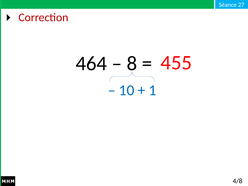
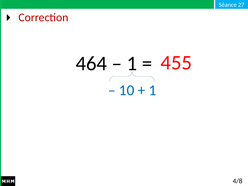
8: 8 -> 1 (132, 63)
